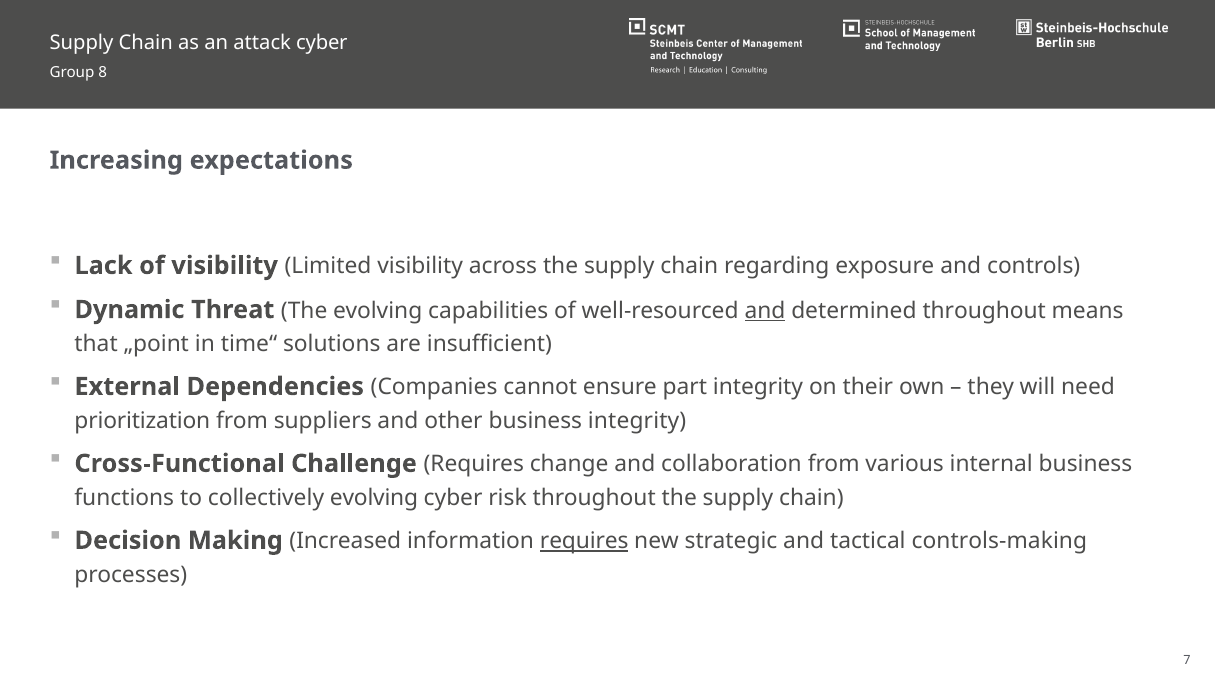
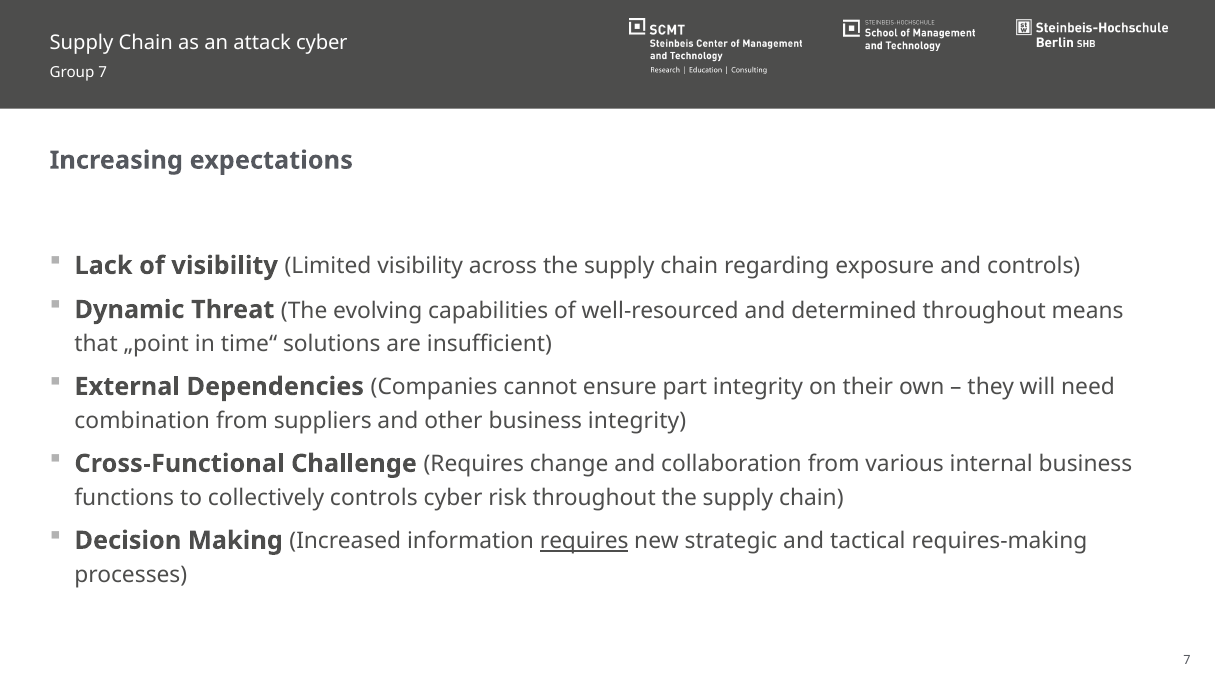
Group 8: 8 -> 7 (103, 72)
and underline: present -> none (765, 310)
prioritization: prioritization -> combination (142, 420)
collectively evolving: evolving -> controls (374, 497)
controls-making: controls-making -> requires-making (999, 541)
